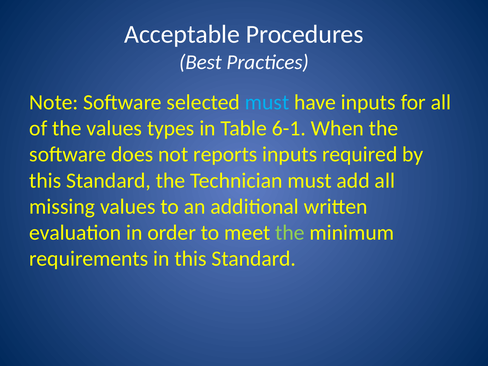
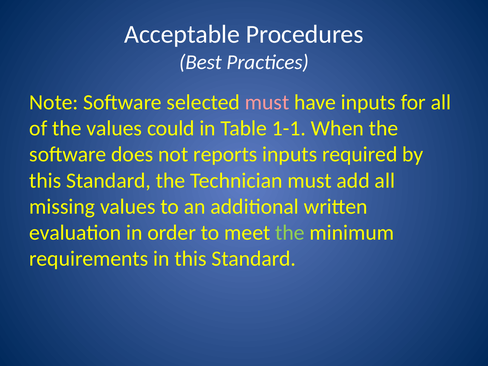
must colour: light blue -> pink (267, 102)
types: types -> could (171, 128)
6-1: 6-1 -> 1-1 (289, 128)
